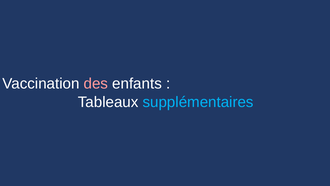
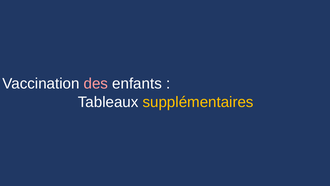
supplémentaires colour: light blue -> yellow (198, 102)
